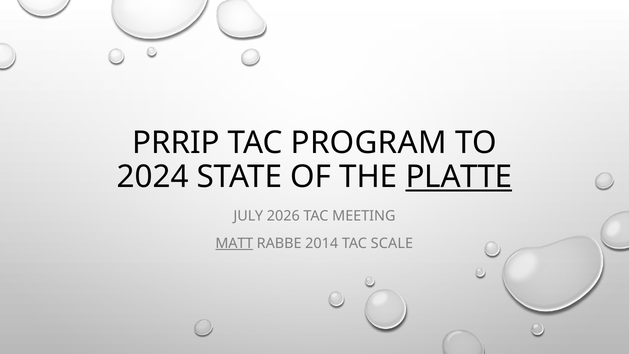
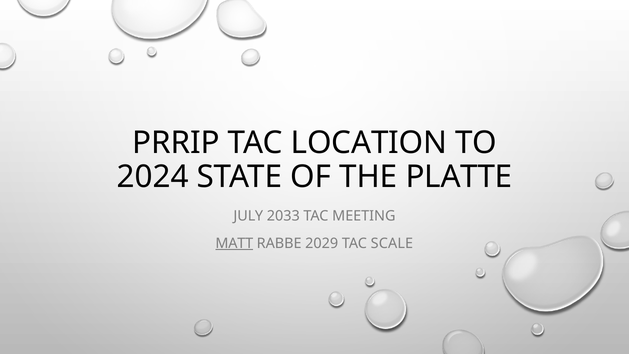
PROGRAM: PROGRAM -> LOCATION (369, 143)
PLATTE underline: present -> none (459, 177)
2026: 2026 -> 2033 (283, 216)
2014: 2014 -> 2029 (322, 243)
